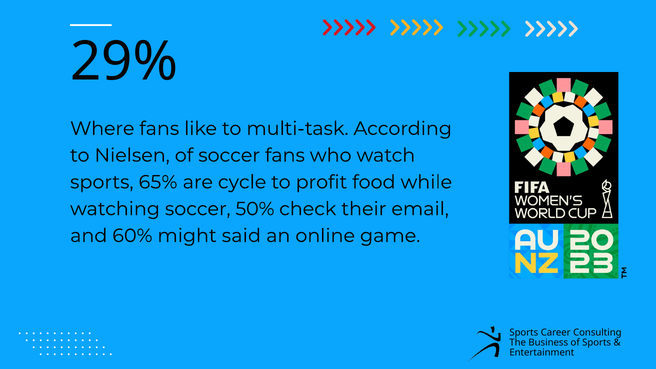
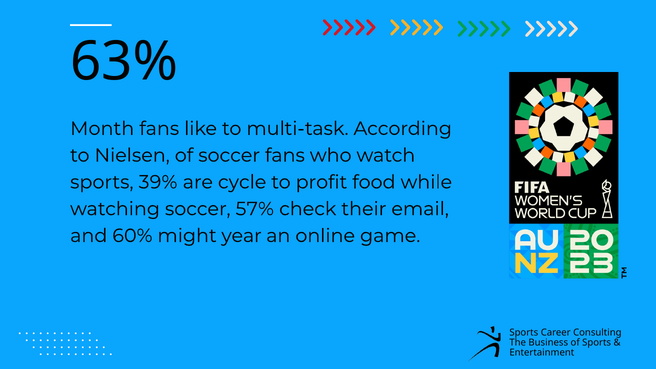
29%: 29% -> 63% (124, 62)
Where: Where -> Month (102, 129)
65%: 65% -> 39% (158, 182)
50%: 50% -> 57% (255, 209)
said: said -> year (242, 236)
